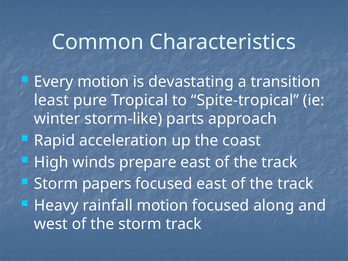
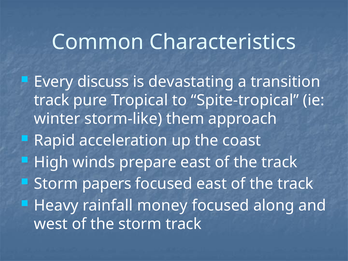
Every motion: motion -> discuss (103, 82)
least: least -> track (52, 100)
parts: parts -> them (185, 119)
rainfall motion: motion -> money (162, 205)
